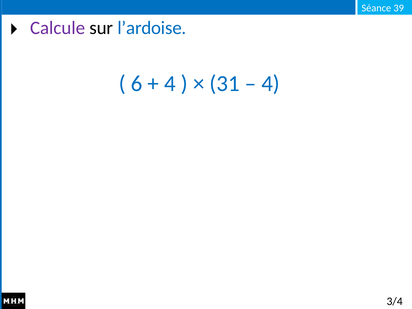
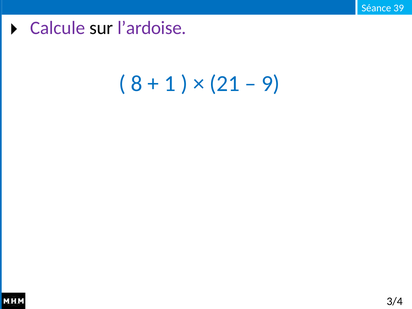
l’ardoise colour: blue -> purple (152, 28)
6: 6 -> 8 (137, 84)
4: 4 -> 1 (170, 84)
31: 31 -> 21 (225, 84)
4: 4 -> 9 (271, 84)
